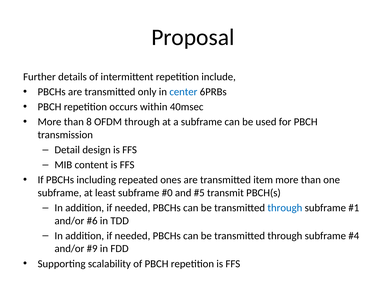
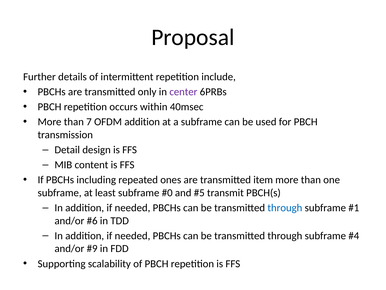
center colour: blue -> purple (183, 92)
8: 8 -> 7 (89, 122)
OFDM through: through -> addition (142, 122)
